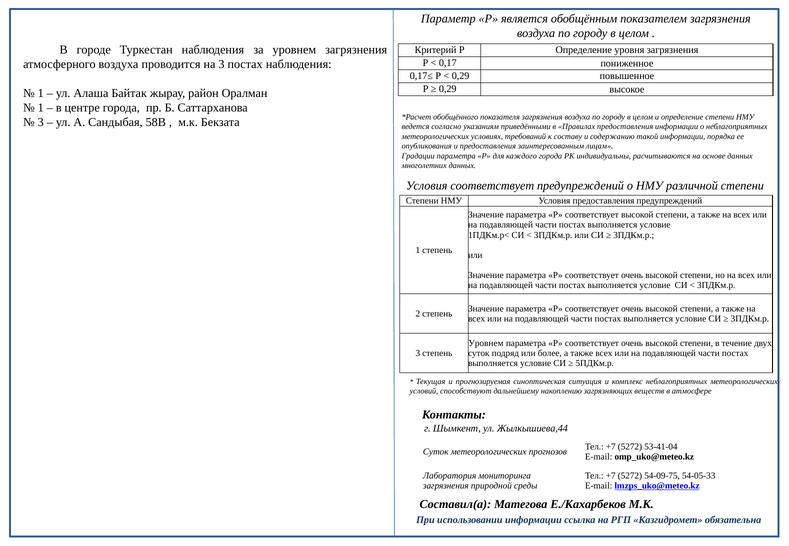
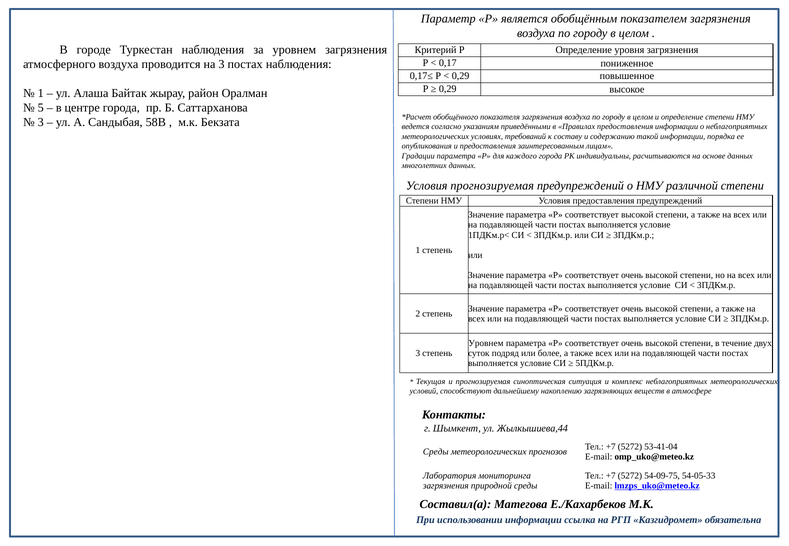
1: 1 -> 5 (41, 108)
Условия соответствует: соответствует -> прогнозируемая (492, 186)
Суток: Суток -> Среды (436, 452)
